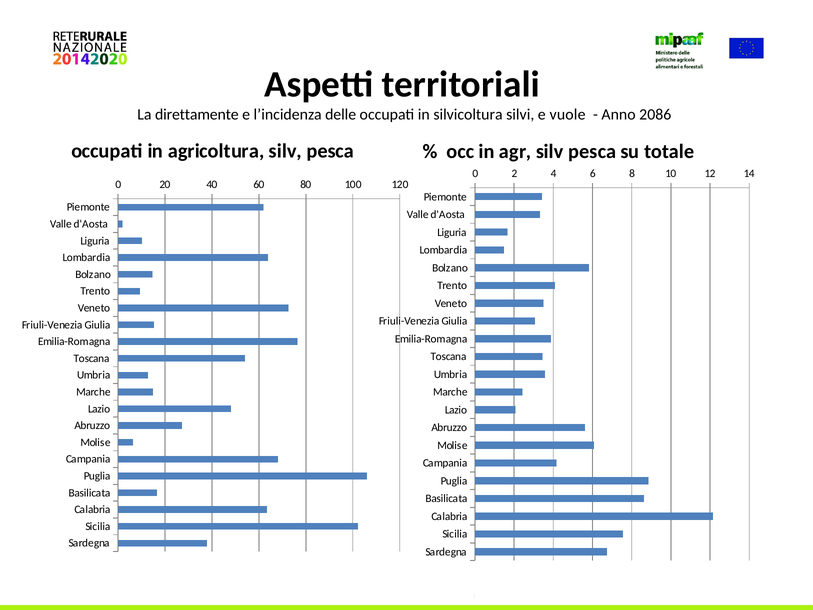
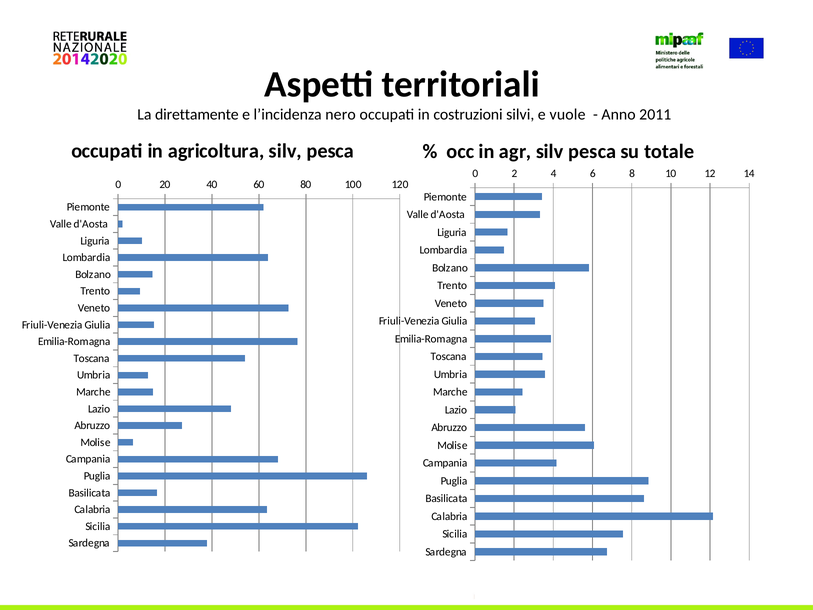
delle: delle -> nero (341, 115)
silvicoltura: silvicoltura -> costruzioni (468, 115)
2086: 2086 -> 2011 (655, 115)
